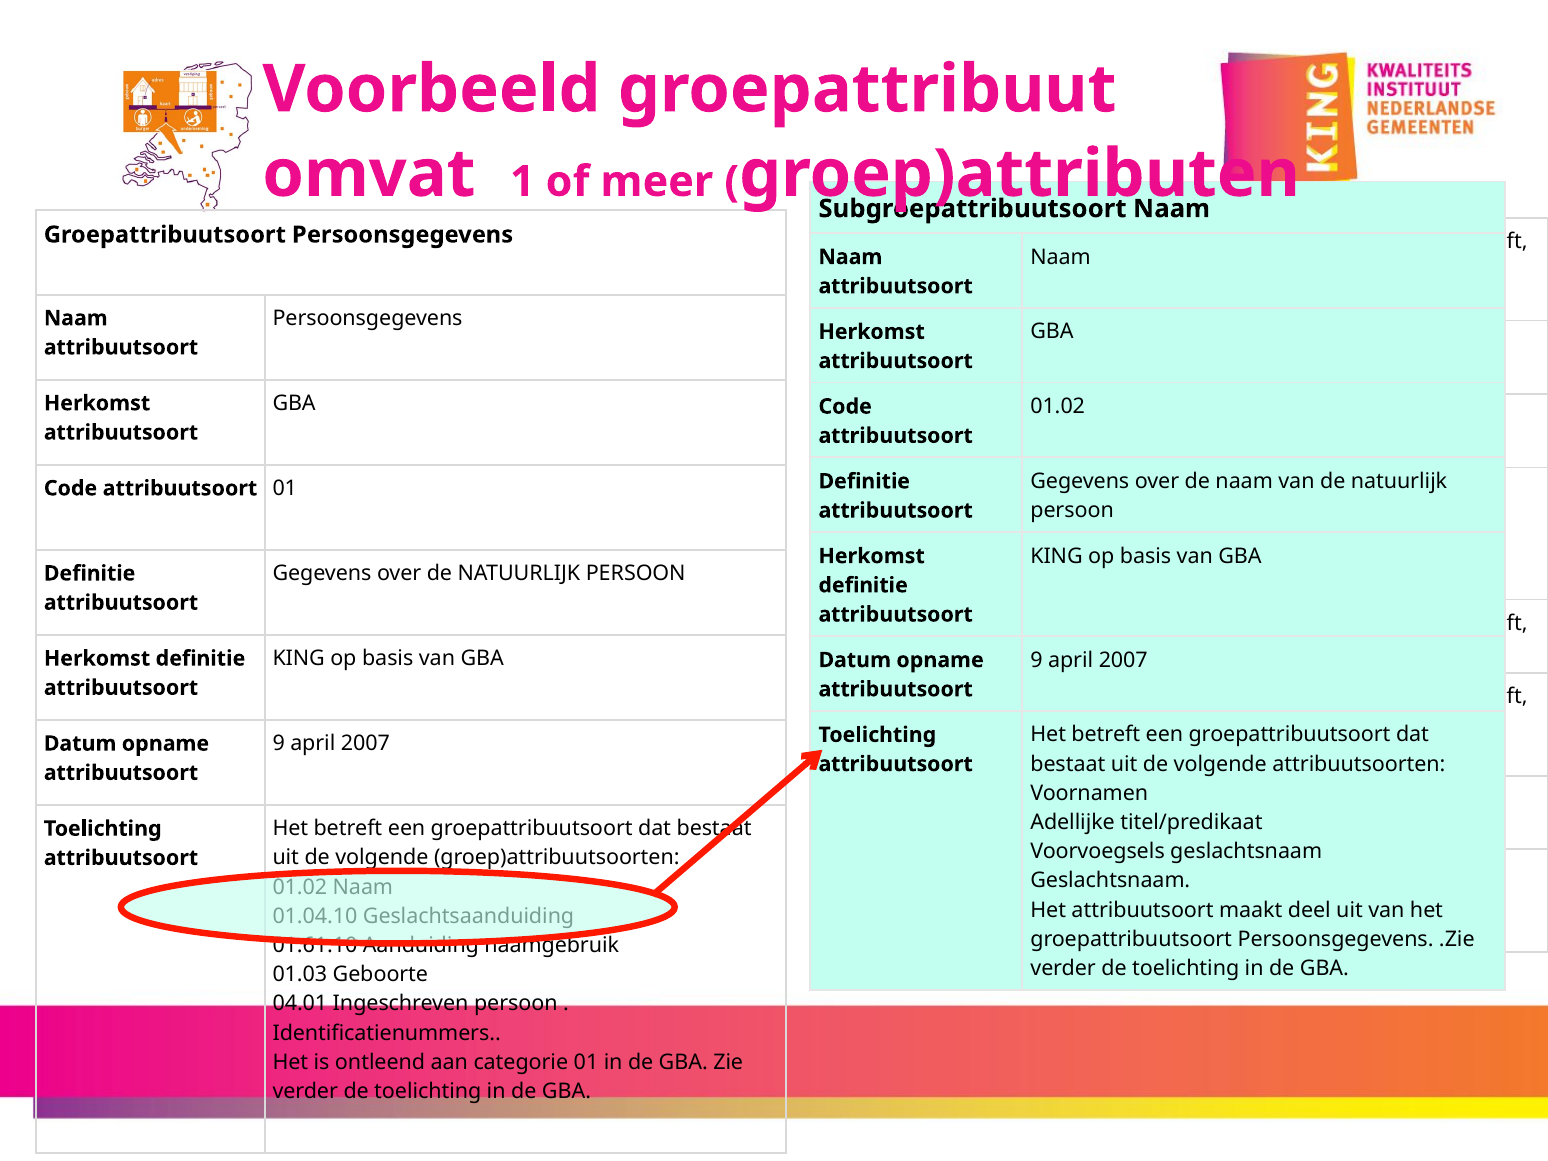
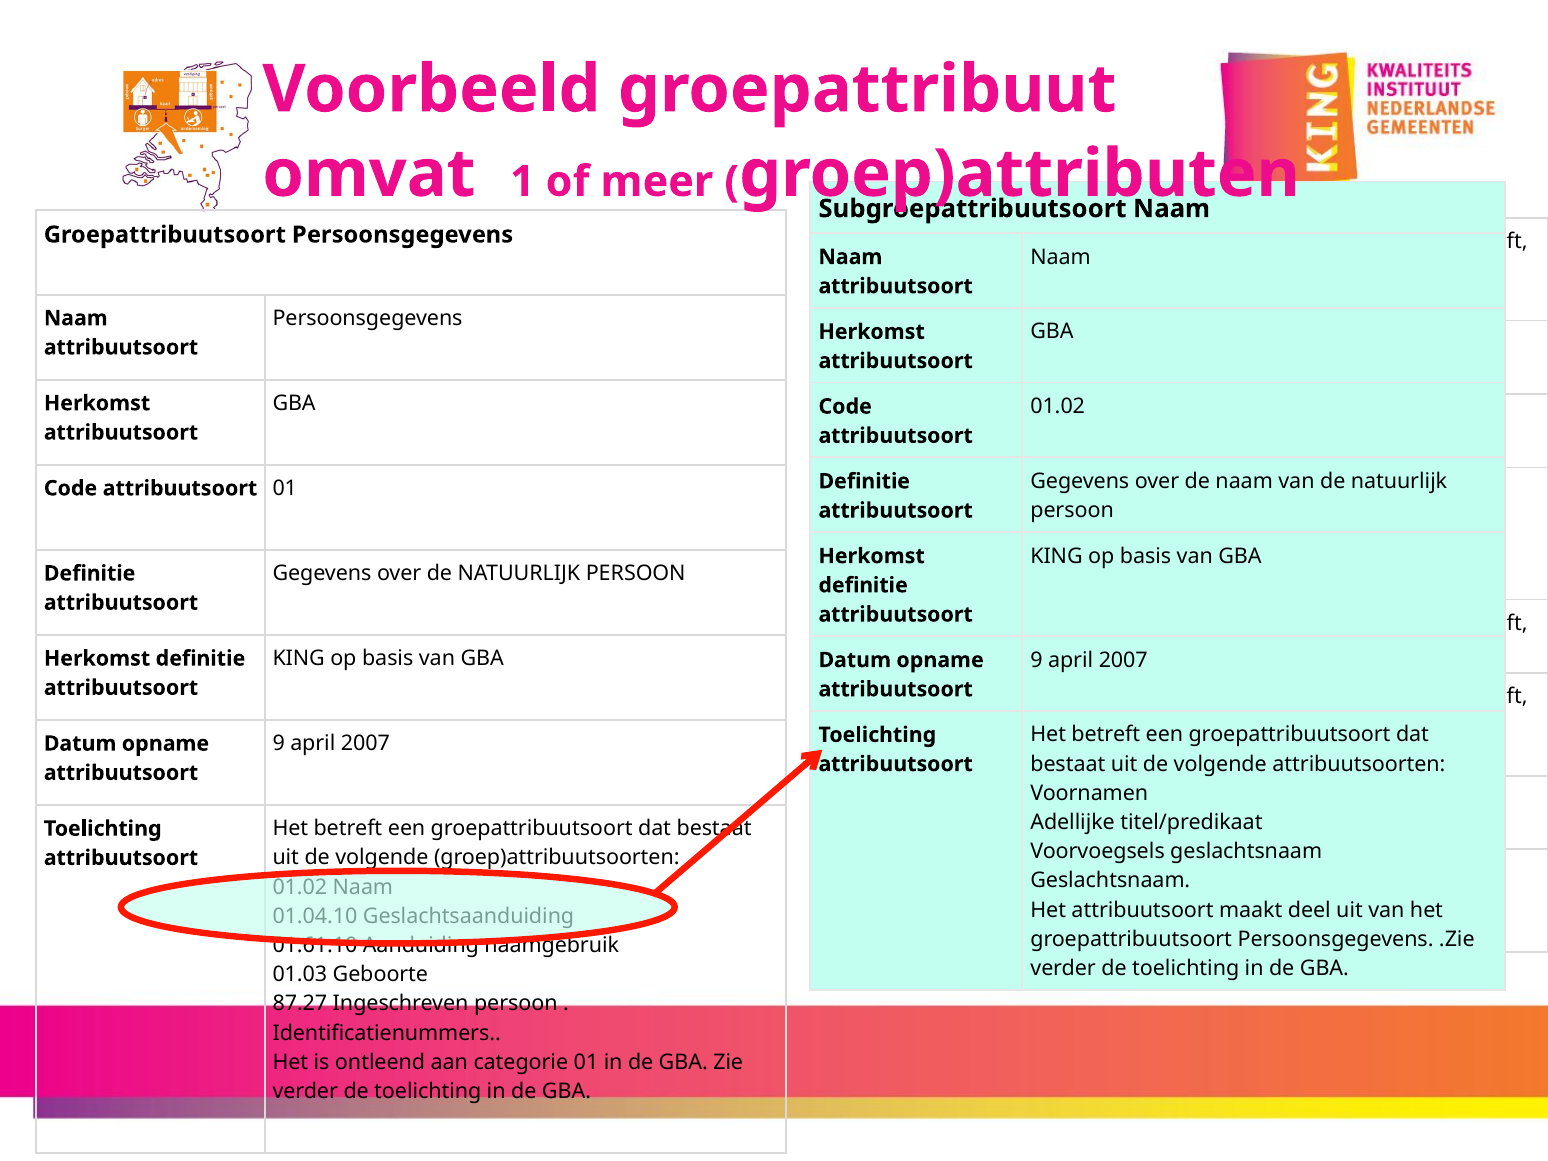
04.01: 04.01 -> 87.27 (300, 1004)
